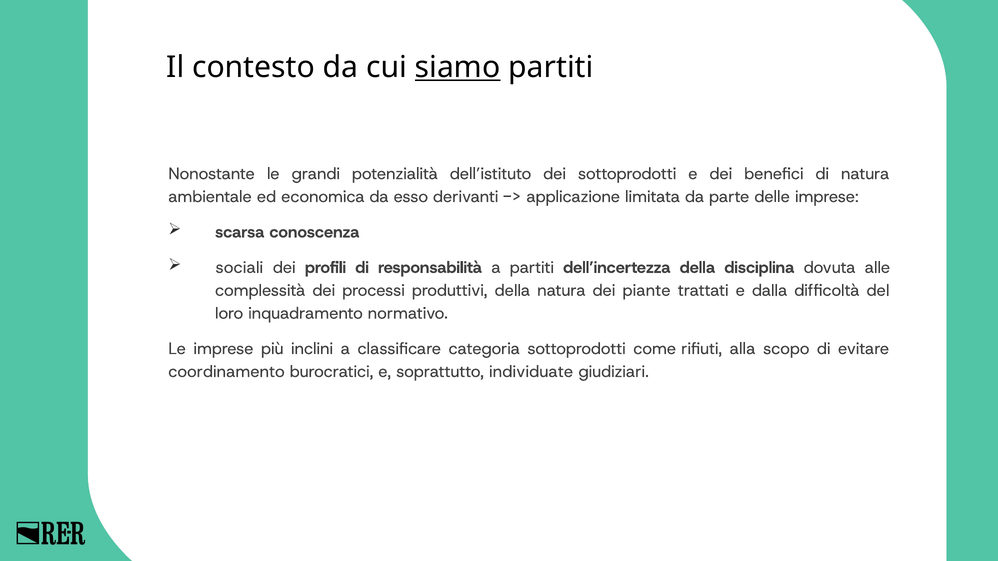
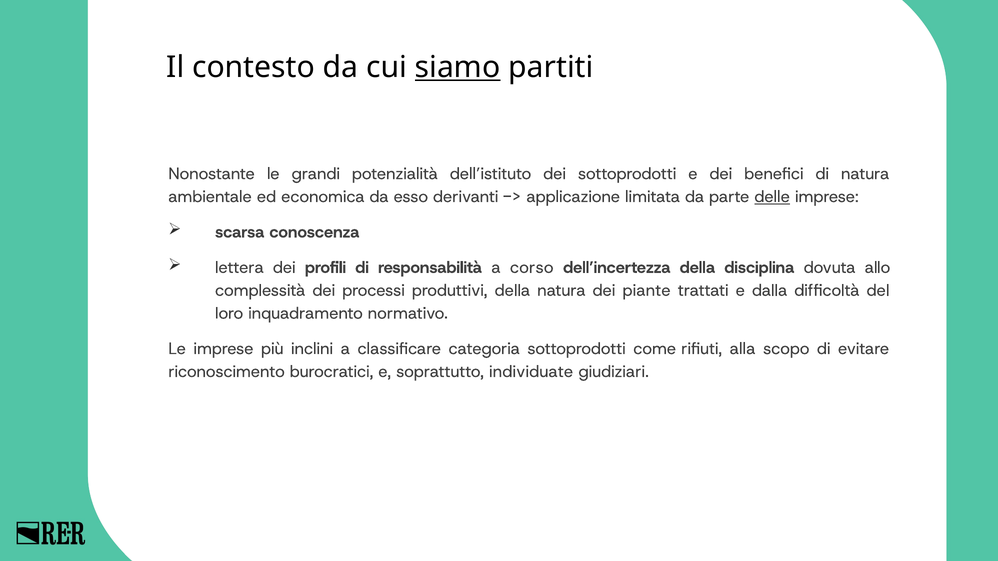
delle underline: none -> present (772, 197)
sociali: sociali -> lettera (239, 268)
a partiti: partiti -> corso (532, 268)
alle: alle -> allo (877, 268)
coordinamento: coordinamento -> riconoscimento (227, 372)
